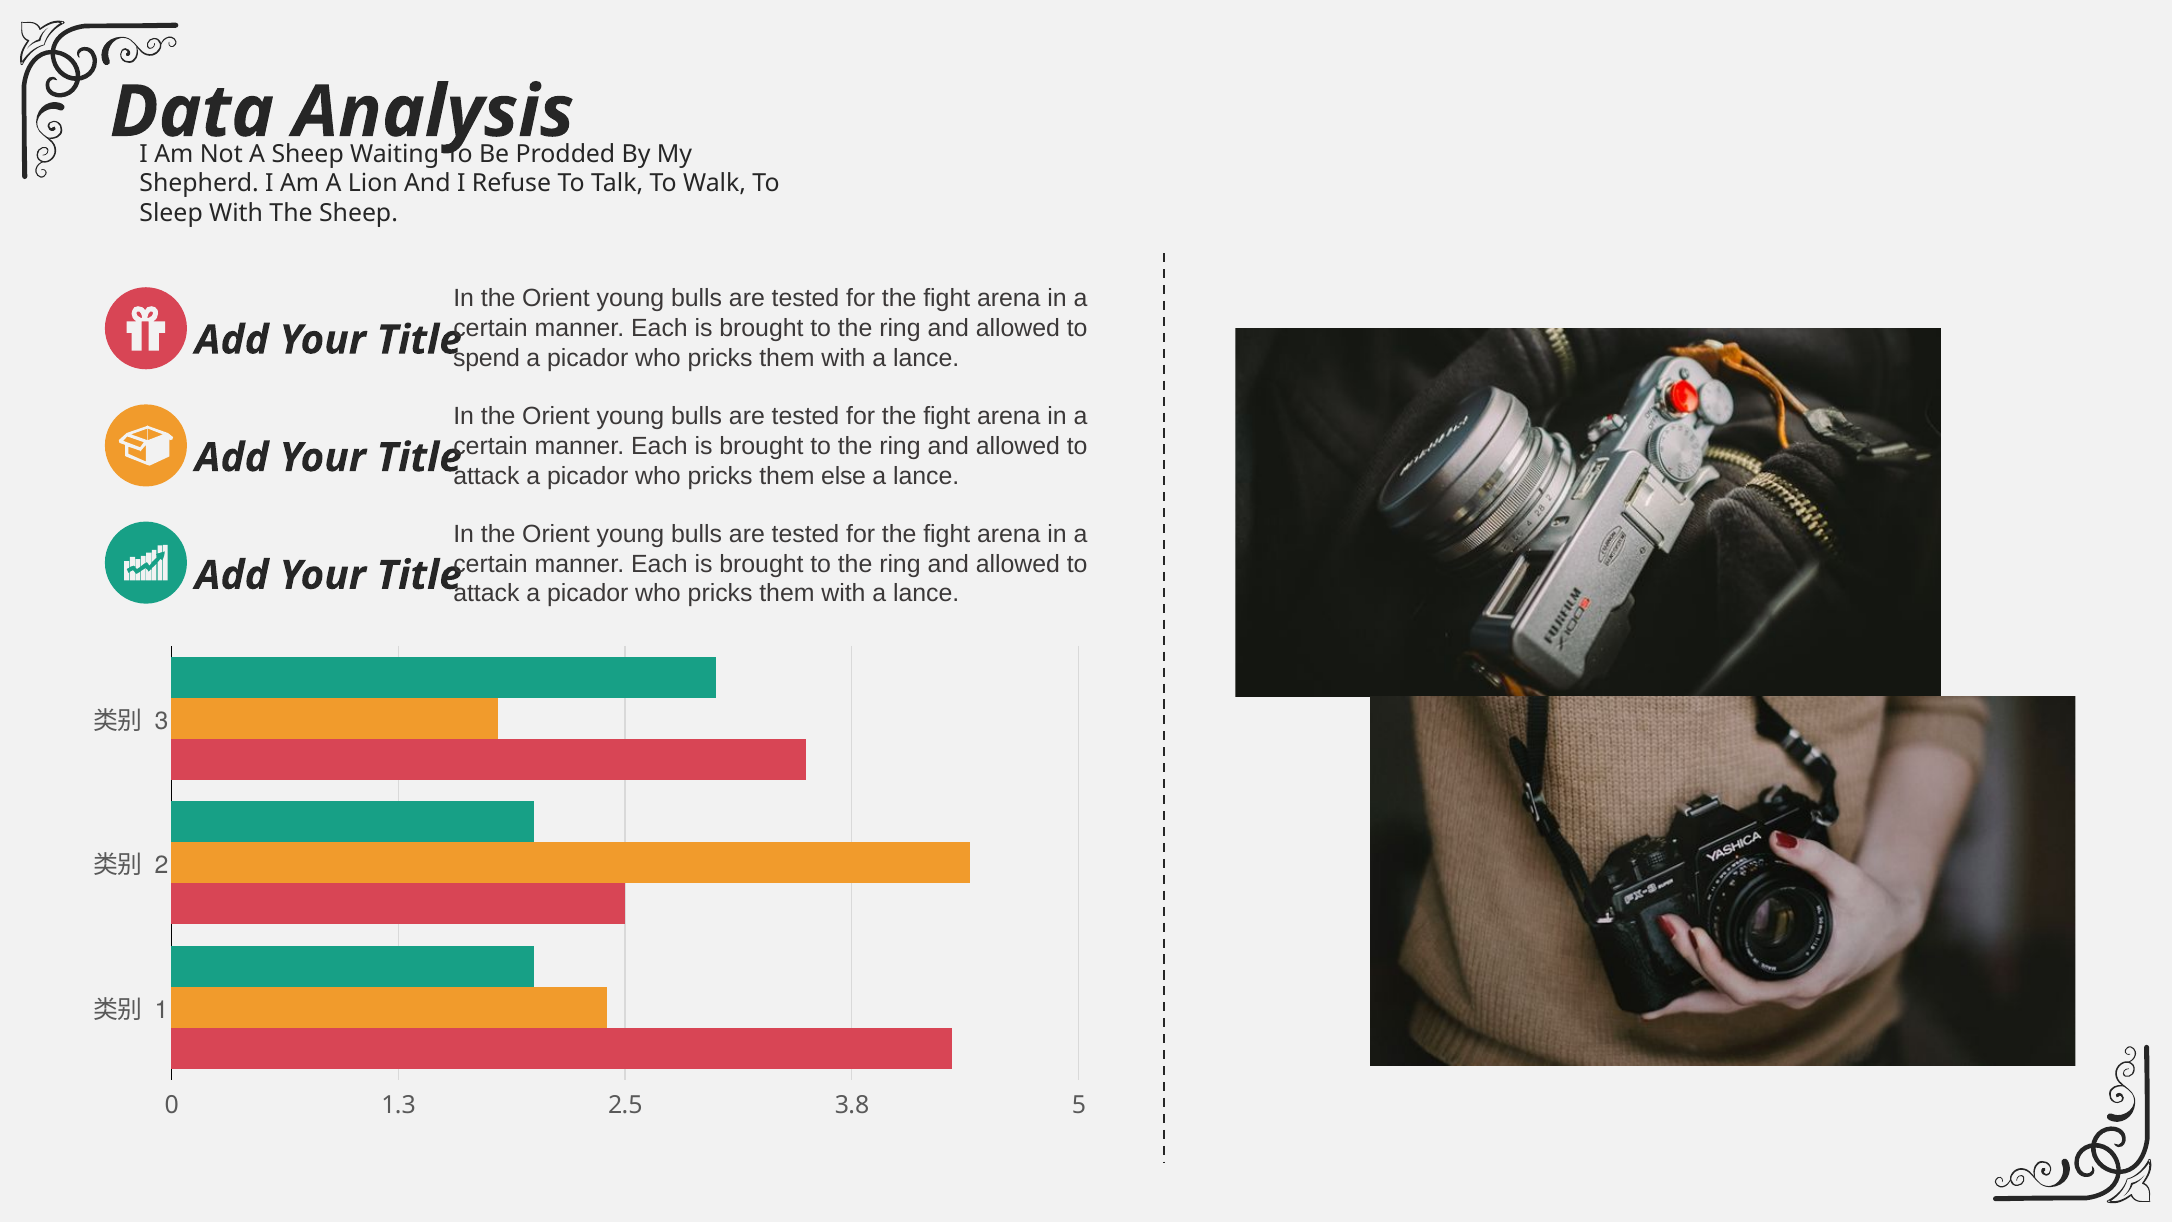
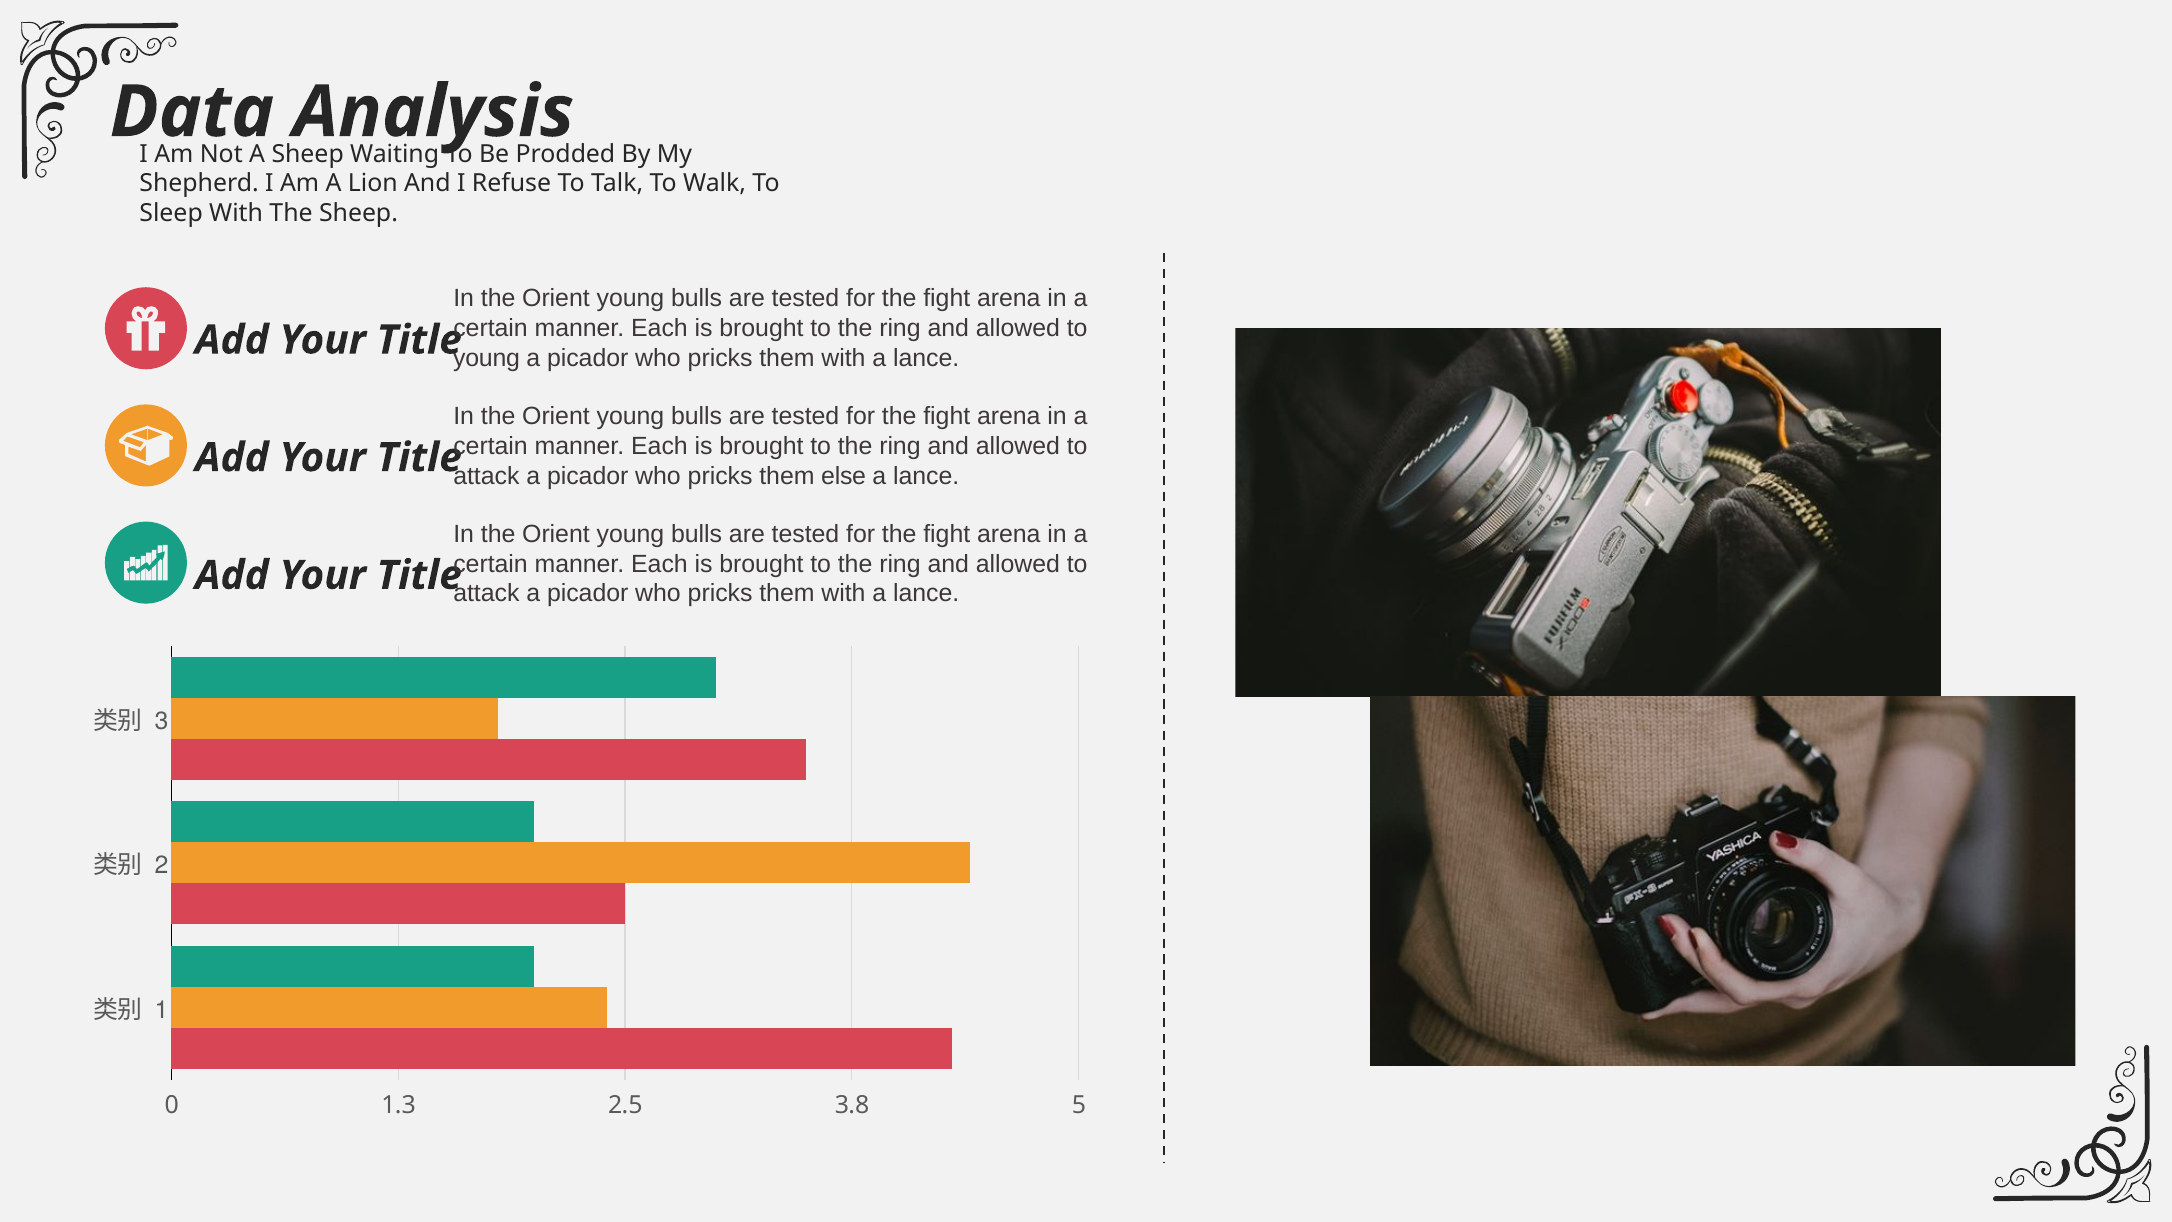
spend: spend -> young (487, 358)
